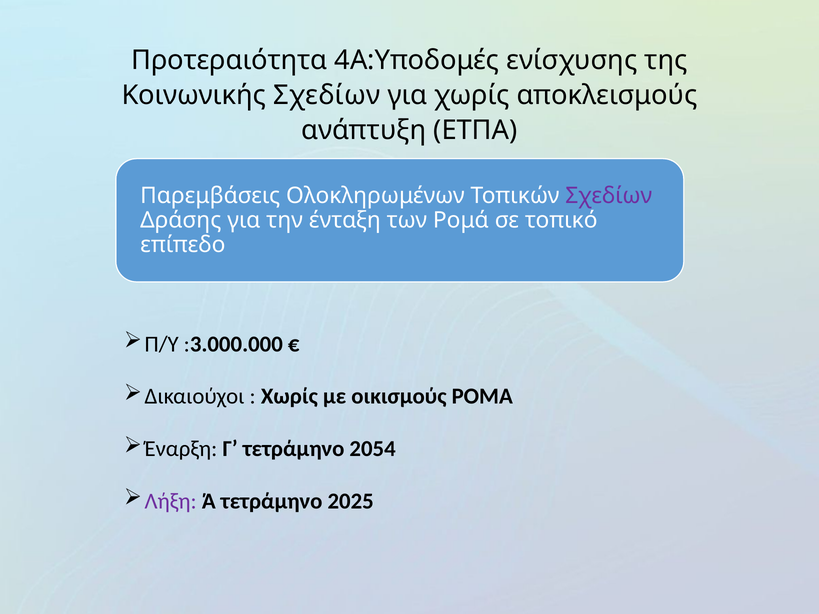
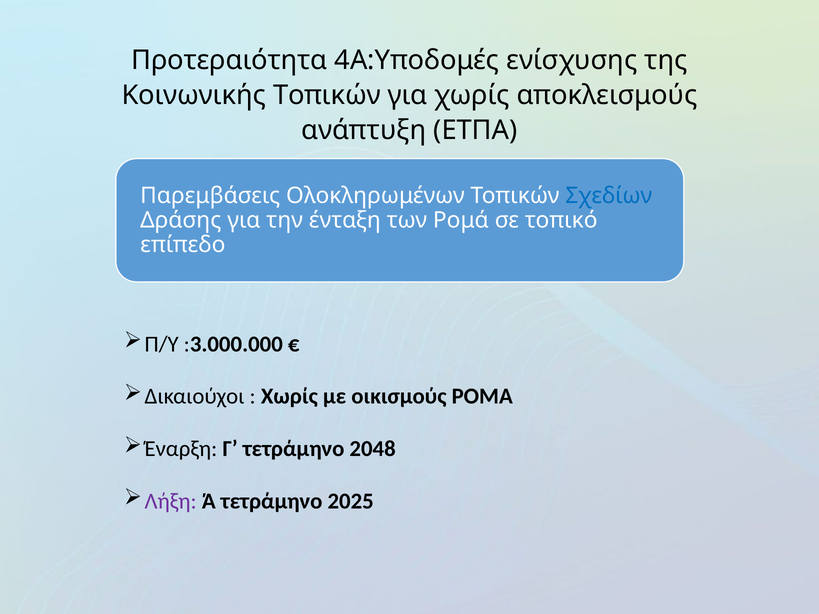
Κοινωνικής Σχεδίων: Σχεδίων -> Τοπικών (327, 95)
Σχεδίων colour: purple -> blue (609, 196)
2054: 2054 -> 2048 (373, 449)
